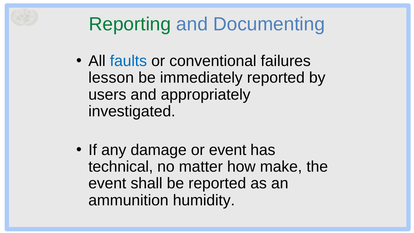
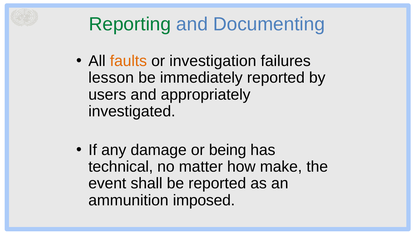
faults colour: blue -> orange (128, 61)
conventional: conventional -> investigation (213, 61)
or event: event -> being (228, 150)
humidity: humidity -> imposed (204, 200)
